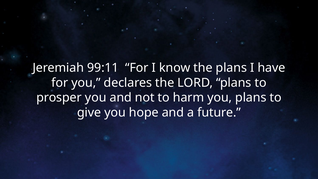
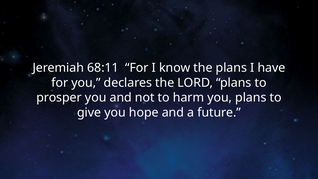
99:11: 99:11 -> 68:11 (103, 68)
